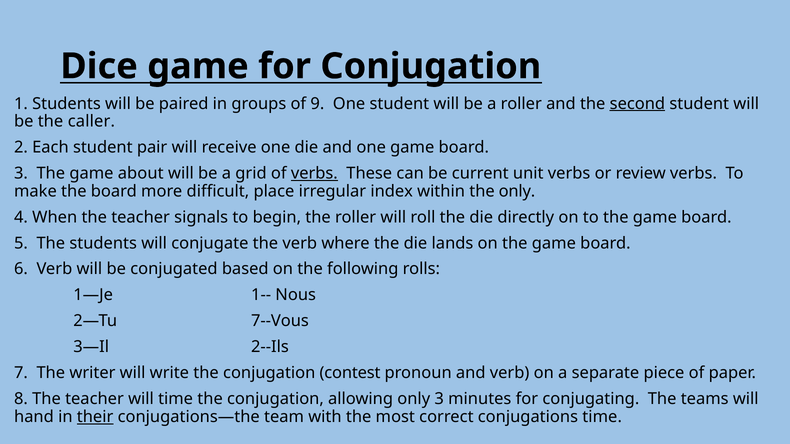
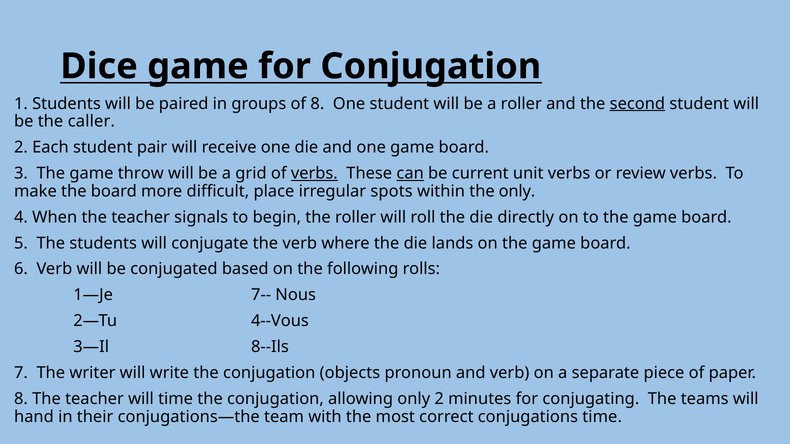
of 9: 9 -> 8 (317, 104)
about: about -> throw (141, 173)
can underline: none -> present (410, 173)
index: index -> spots (392, 191)
1--: 1-- -> 7-- (261, 295)
7--Vous: 7--Vous -> 4--Vous (280, 321)
2--Ils: 2--Ils -> 8--Ils (270, 347)
contest: contest -> objects (350, 373)
only 3: 3 -> 2 (439, 399)
their underline: present -> none (95, 417)
